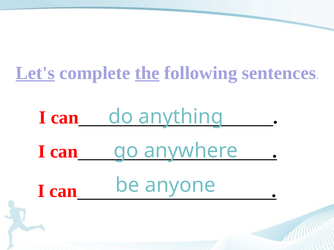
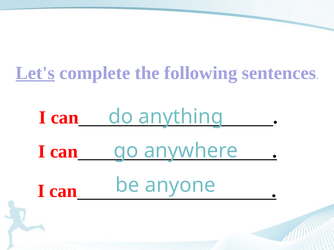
the underline: present -> none (147, 73)
